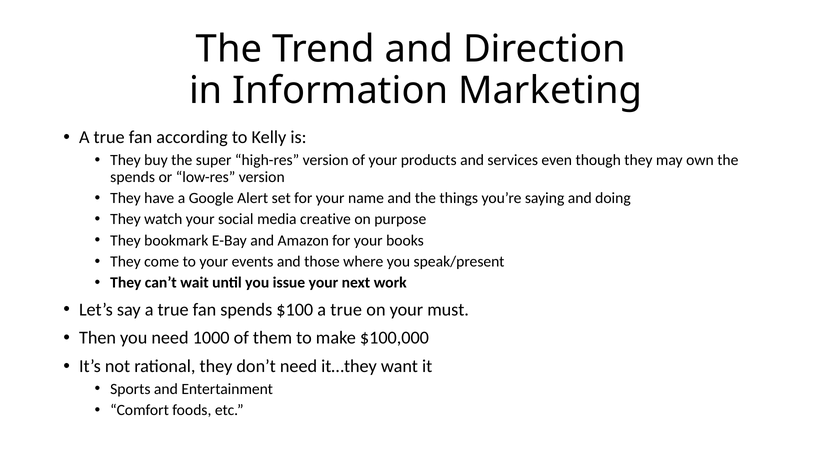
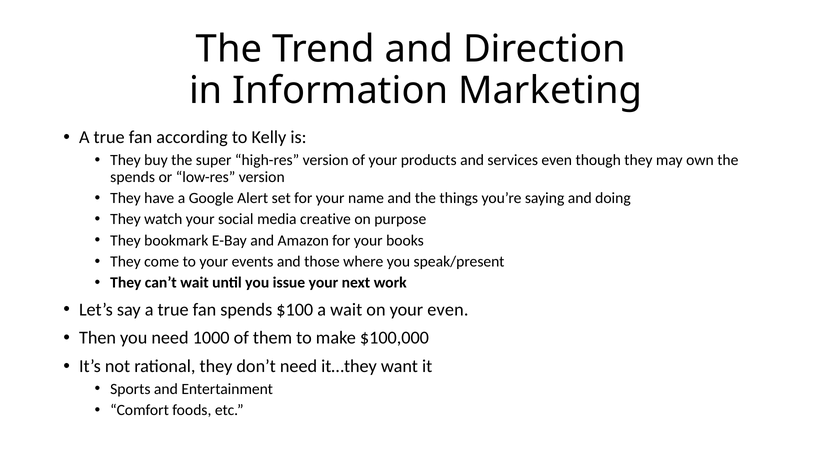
$100 a true: true -> wait (346, 310)
your must: must -> even (448, 310)
